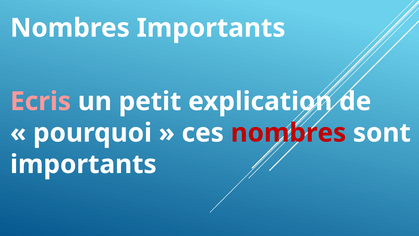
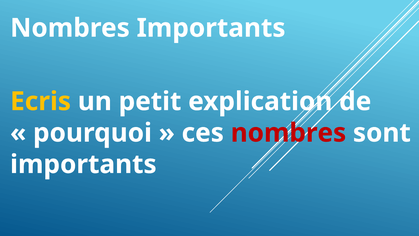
Ecris colour: pink -> yellow (41, 101)
